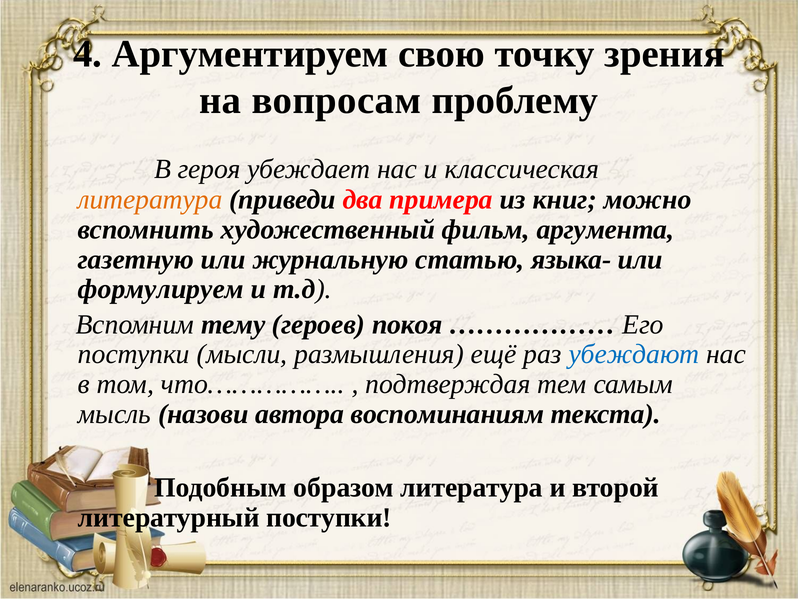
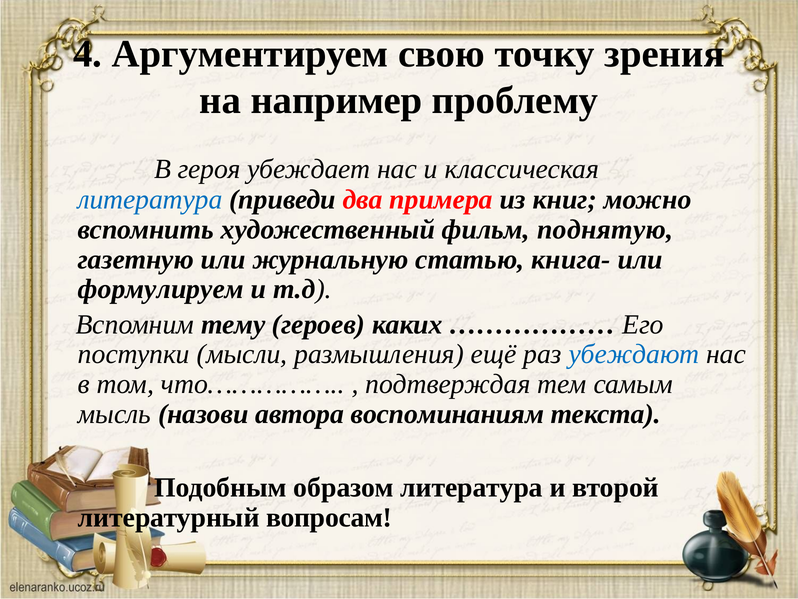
вопросам: вопросам -> например (337, 100)
литература colour: orange -> blue (150, 199)
аргумента: аргумента -> поднятую (605, 229)
языка-: языка- -> книга- (571, 259)
покоя: покоя -> каких (407, 324)
литературный поступки: поступки -> вопросам (329, 517)
